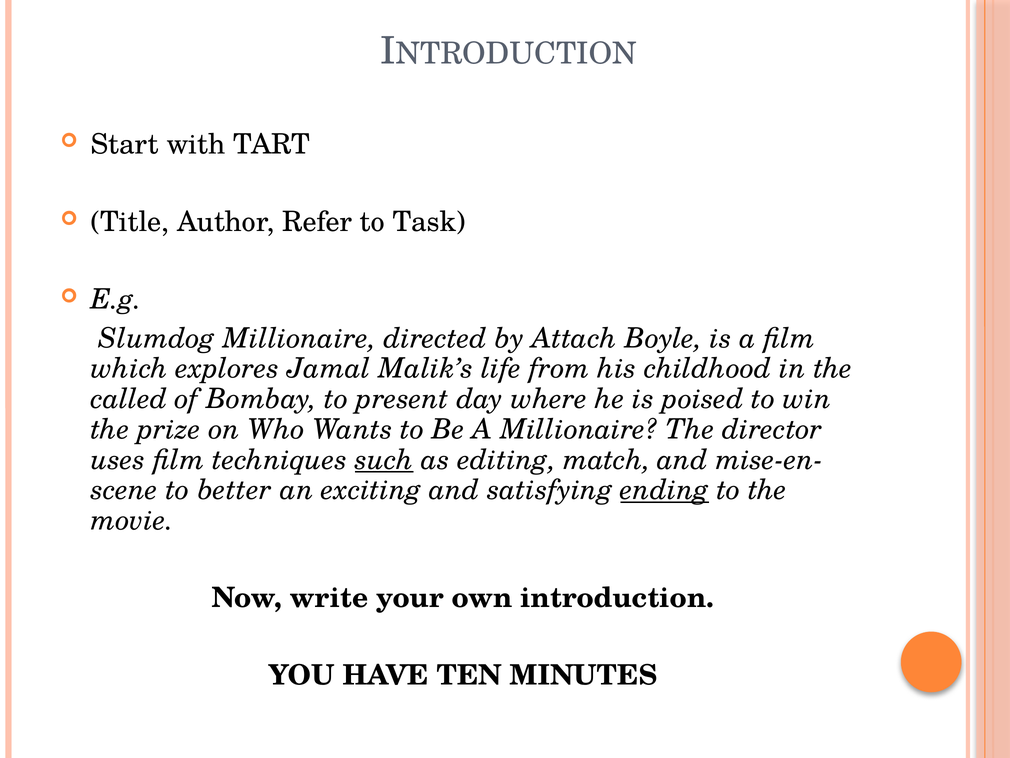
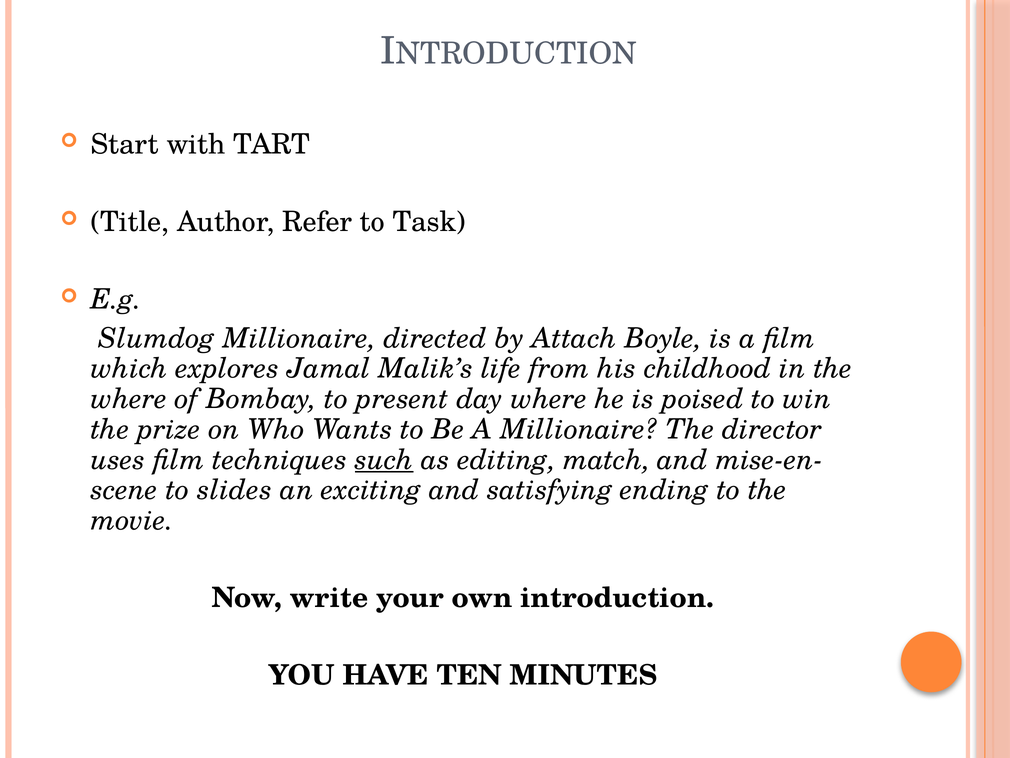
called: called -> where (129, 399)
better: better -> slides (235, 490)
ending underline: present -> none (665, 490)
